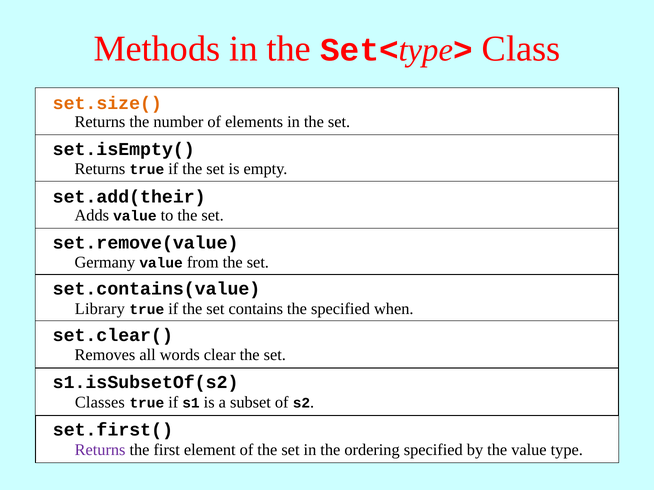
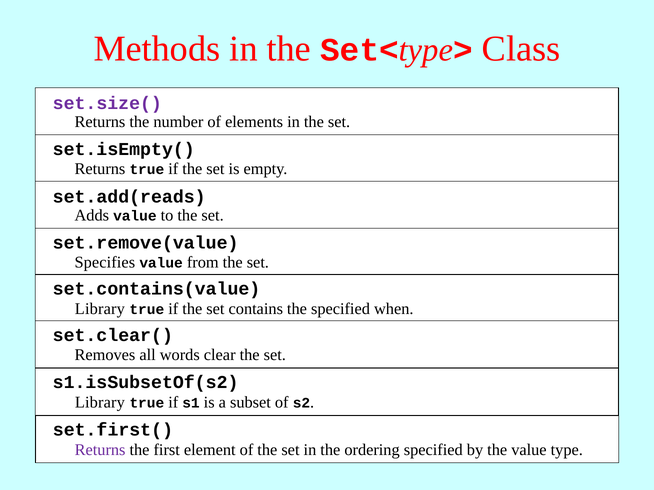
set.size( colour: orange -> purple (107, 103)
set.add(their: set.add(their -> set.add(reads (129, 197)
Germany: Germany -> Specifies (105, 263)
Classes: Classes -> Library (100, 403)
